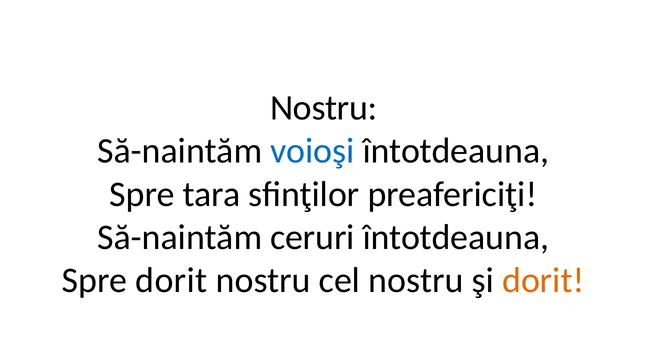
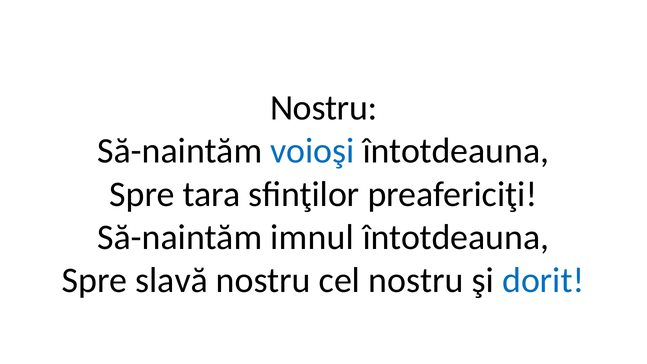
ceruri: ceruri -> imnul (312, 237)
Spre dorit: dorit -> slavă (172, 280)
dorit colour: orange -> blue (543, 280)
